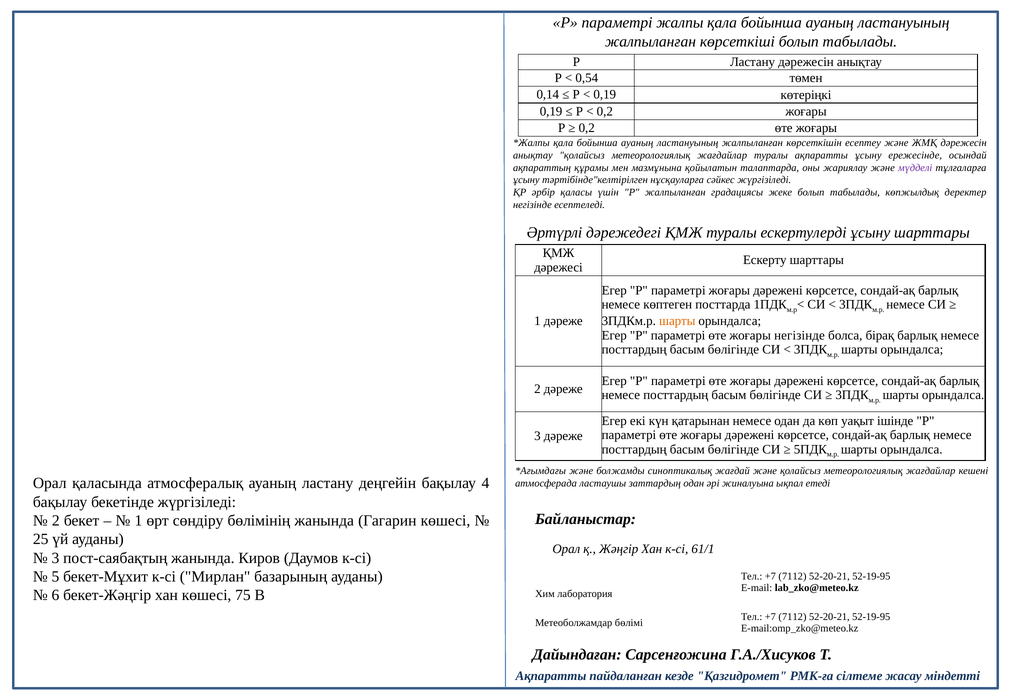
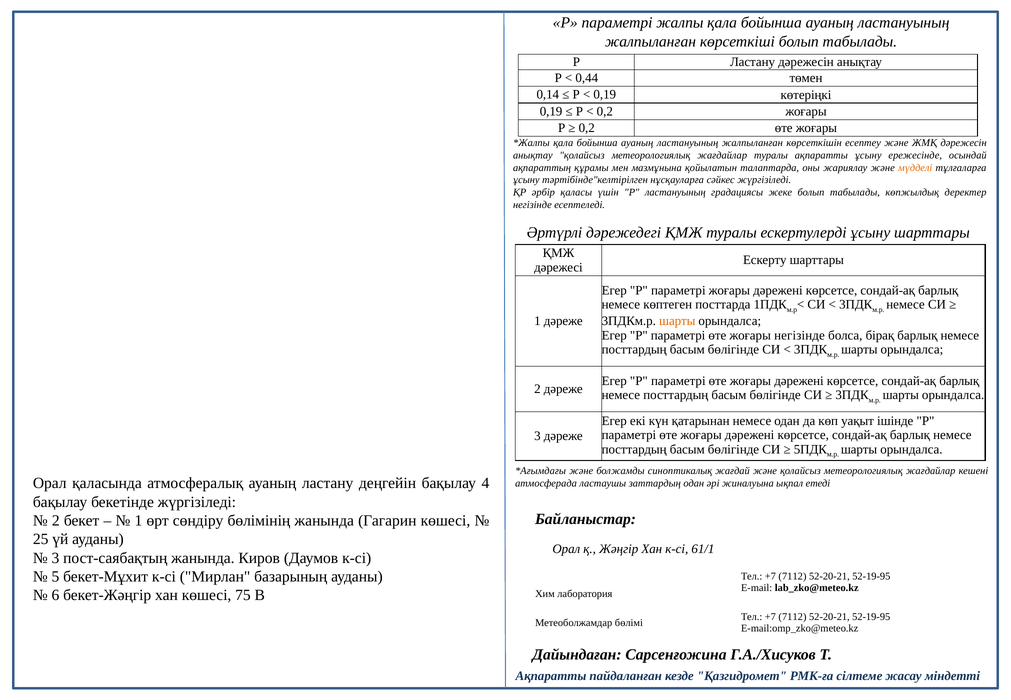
0,54: 0,54 -> 0,44 (587, 78)
мүдделі colour: purple -> orange (915, 168)
Р жалпыланған: жалпыланған -> ластануының (675, 192)
